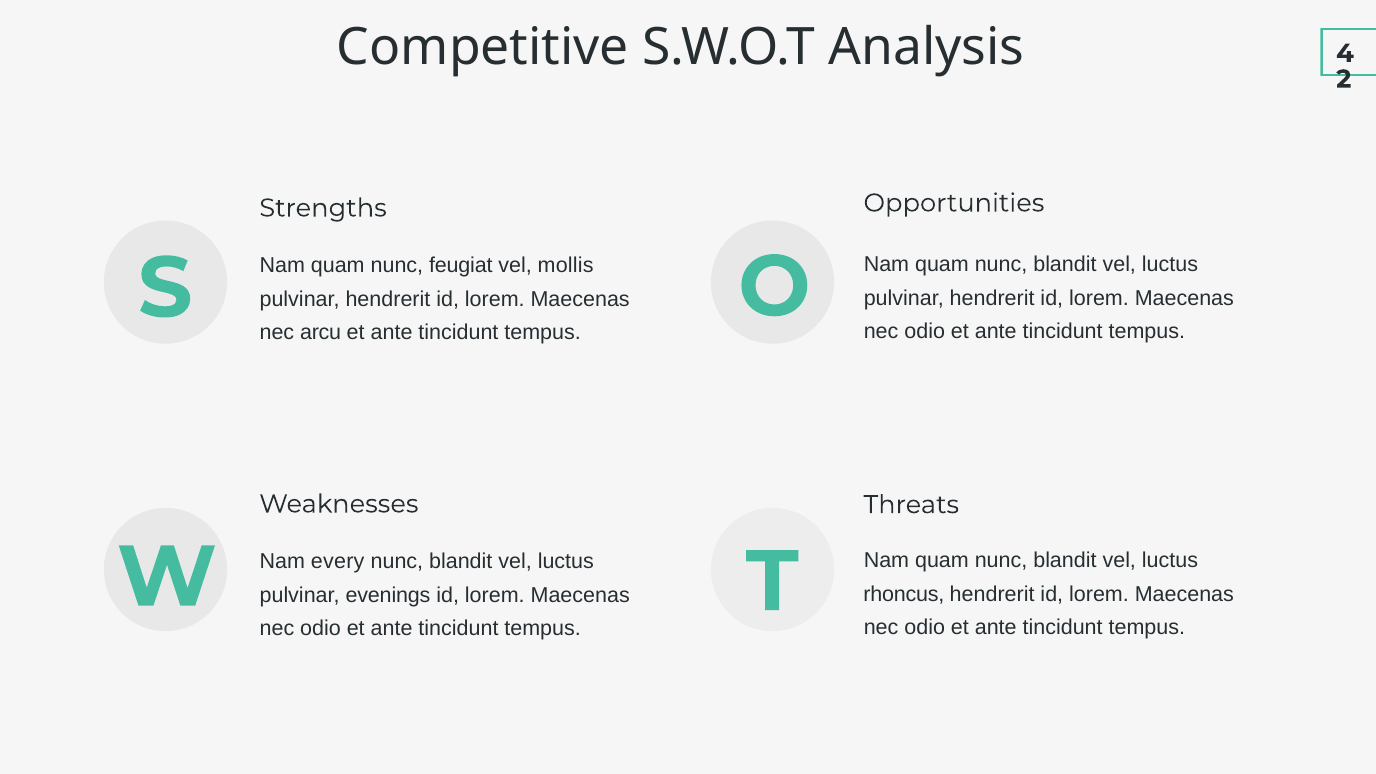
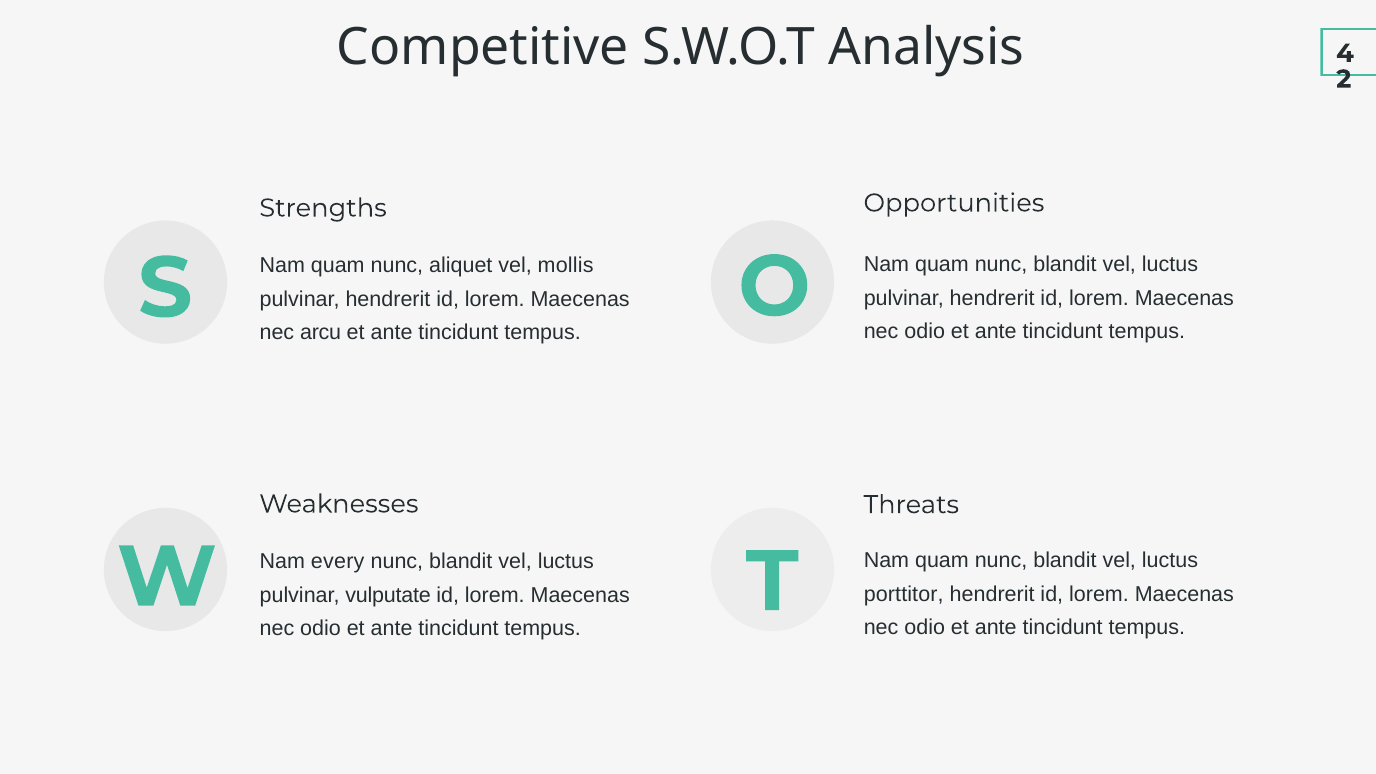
feugiat: feugiat -> aliquet (461, 265)
rhoncus: rhoncus -> porttitor (904, 594)
evenings: evenings -> vulputate (388, 595)
